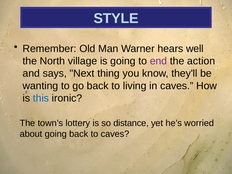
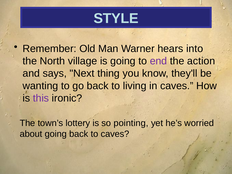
well: well -> into (195, 49)
this colour: blue -> purple (41, 98)
distance: distance -> pointing (131, 123)
